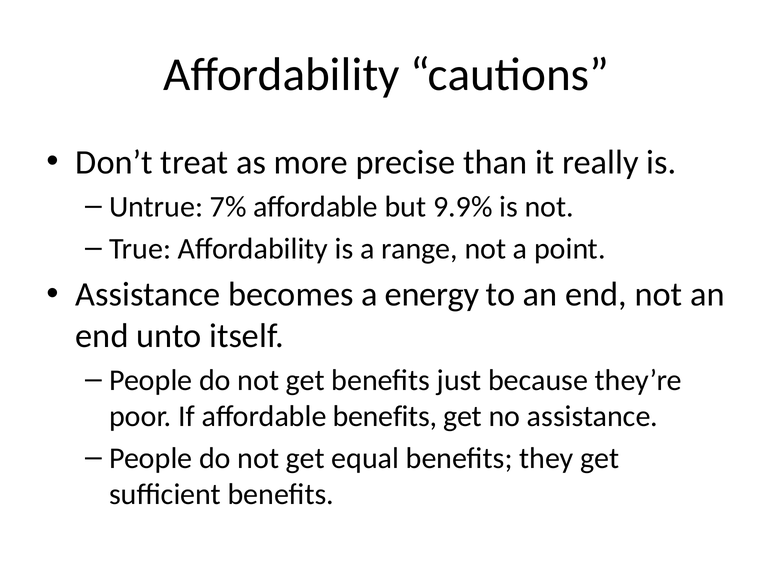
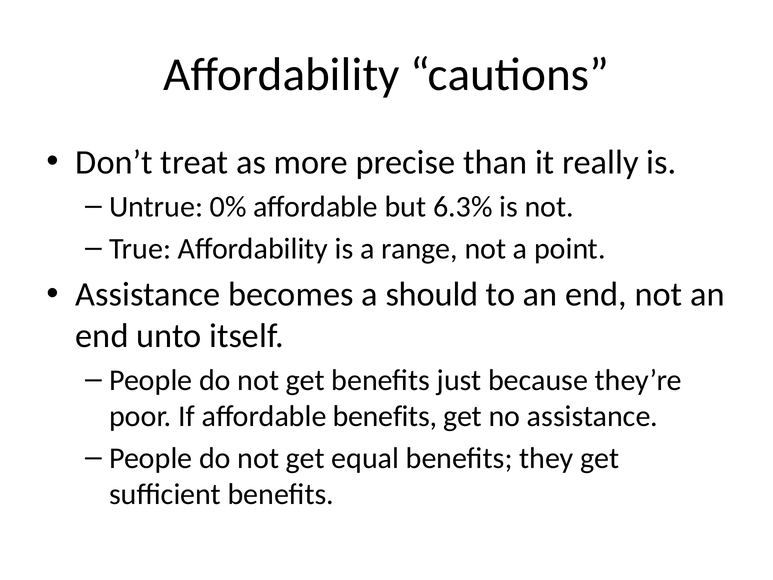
7%: 7% -> 0% (228, 207)
9.9%: 9.9% -> 6.3% (463, 207)
energy: energy -> should (432, 294)
